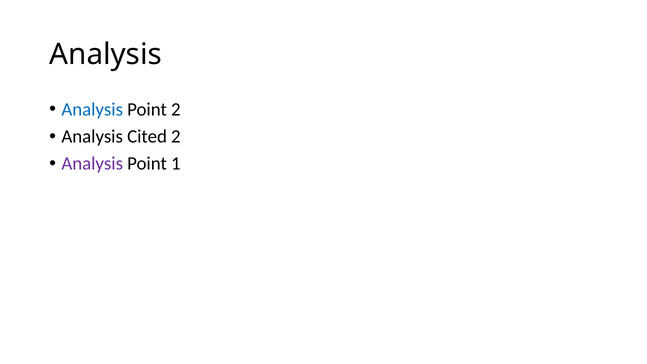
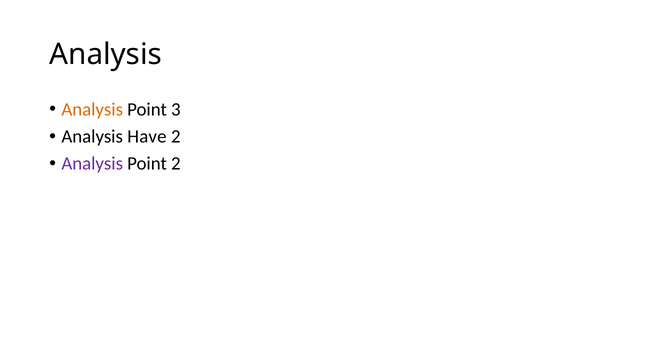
Analysis colour: blue -> orange (92, 109)
Point 2: 2 -> 3 (176, 109)
Cited: Cited -> Have (147, 137)
Point 1: 1 -> 2 (176, 164)
